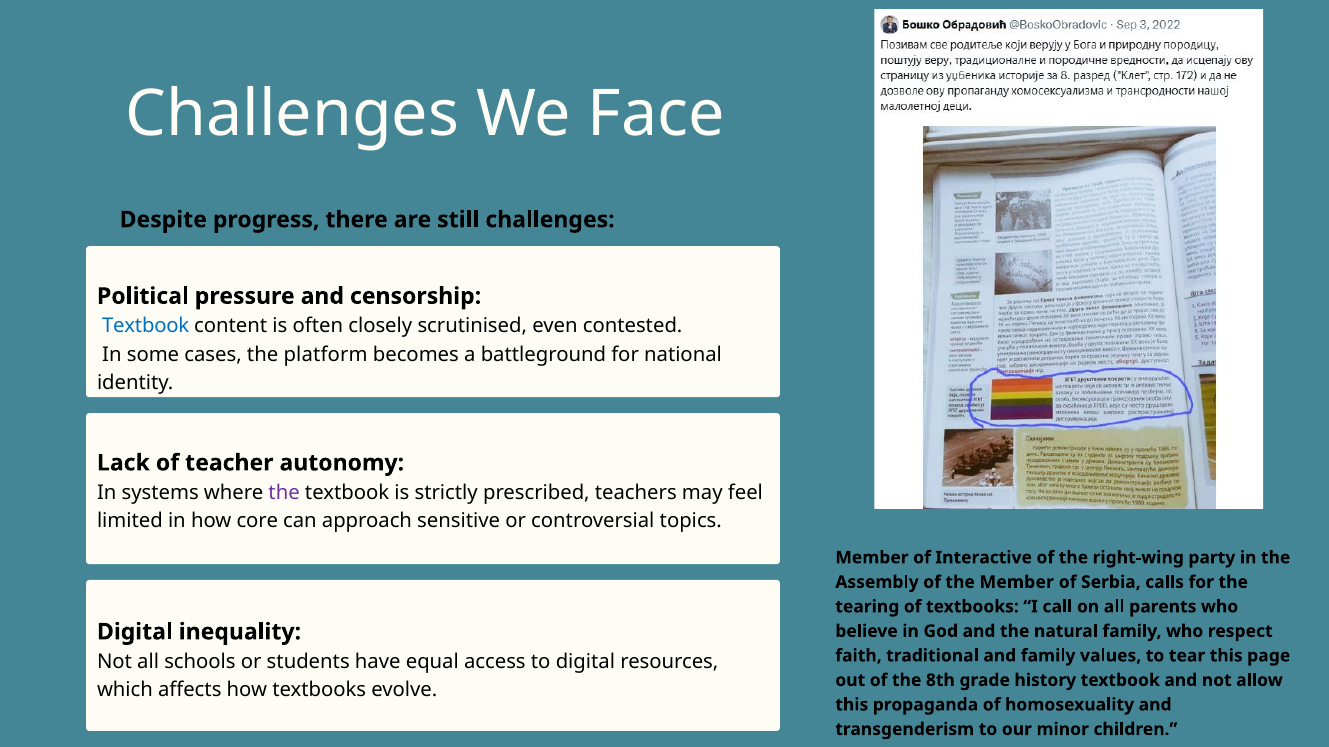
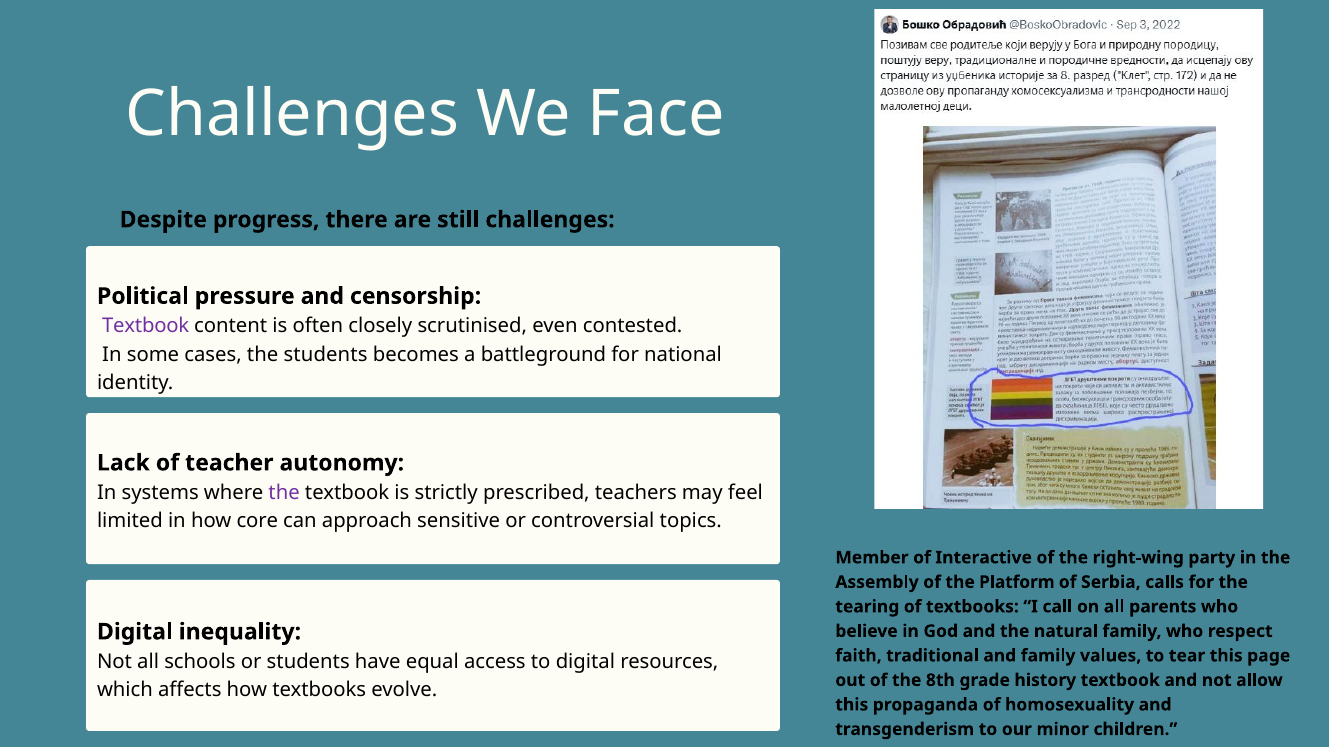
Textbook colour: blue -> purple (146, 326)
the platform: platform -> students (326, 355)
the Member: Member -> Platform (1017, 583)
